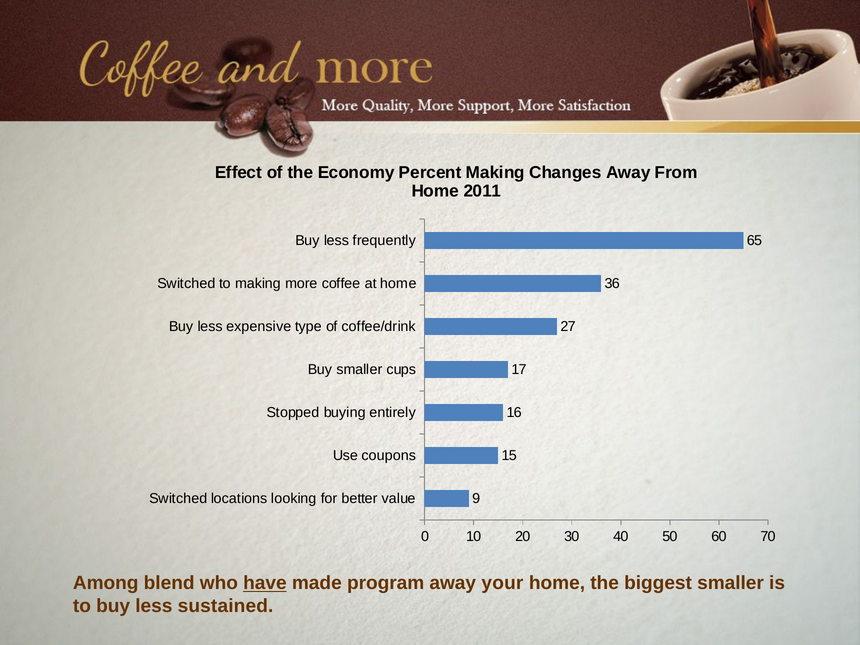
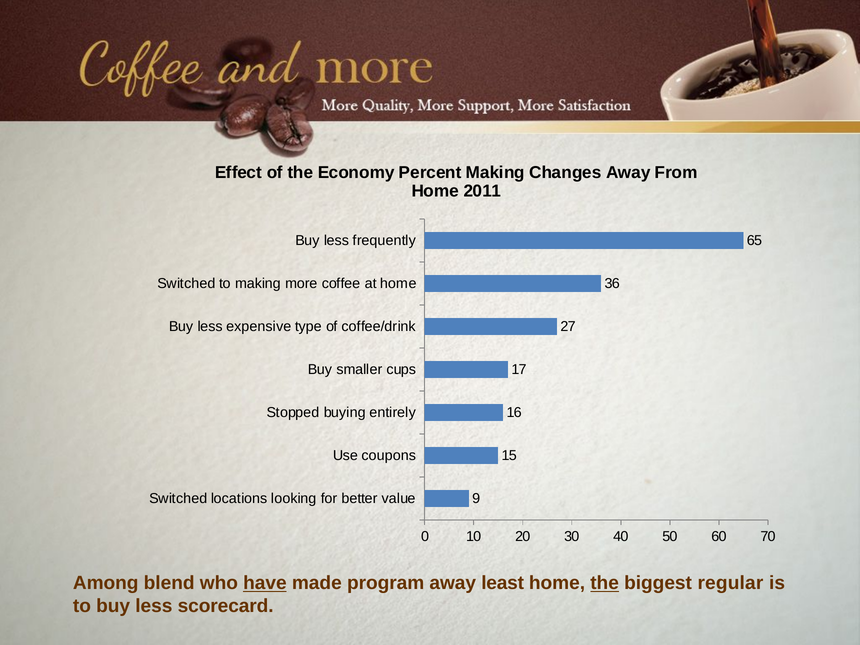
your: your -> least (503, 583)
the underline: none -> present (605, 583)
biggest smaller: smaller -> regular (730, 583)
sustained: sustained -> scorecard (226, 606)
